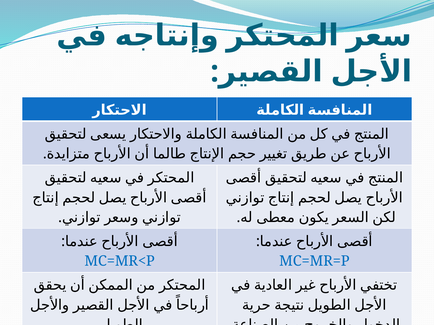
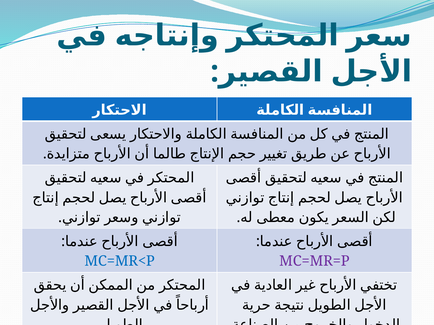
MC=MR=P colour: blue -> purple (314, 262)
